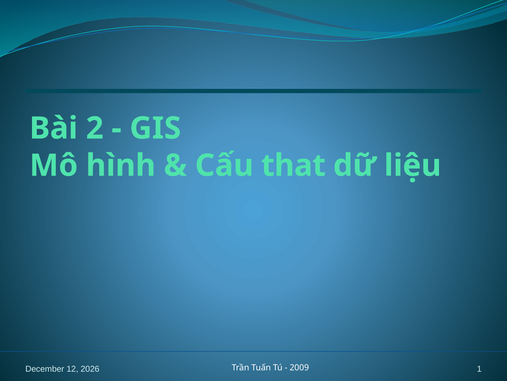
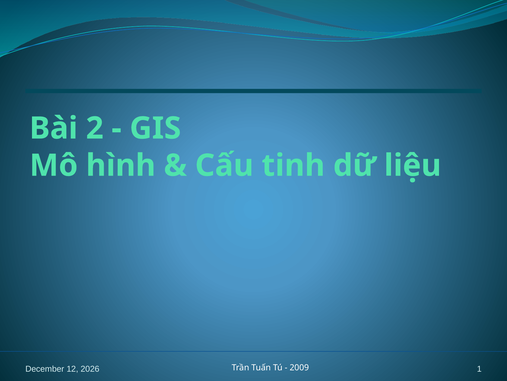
that: that -> tinh (293, 165)
